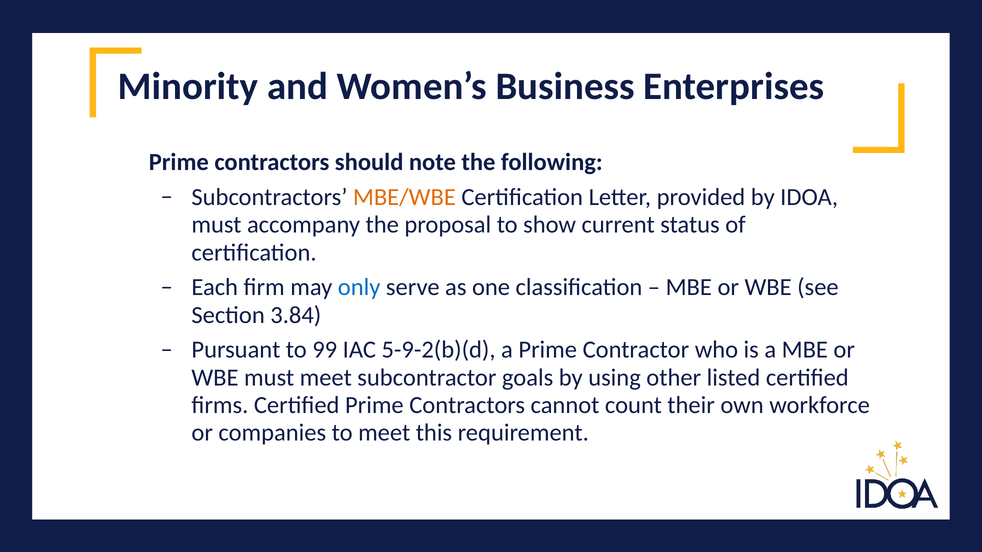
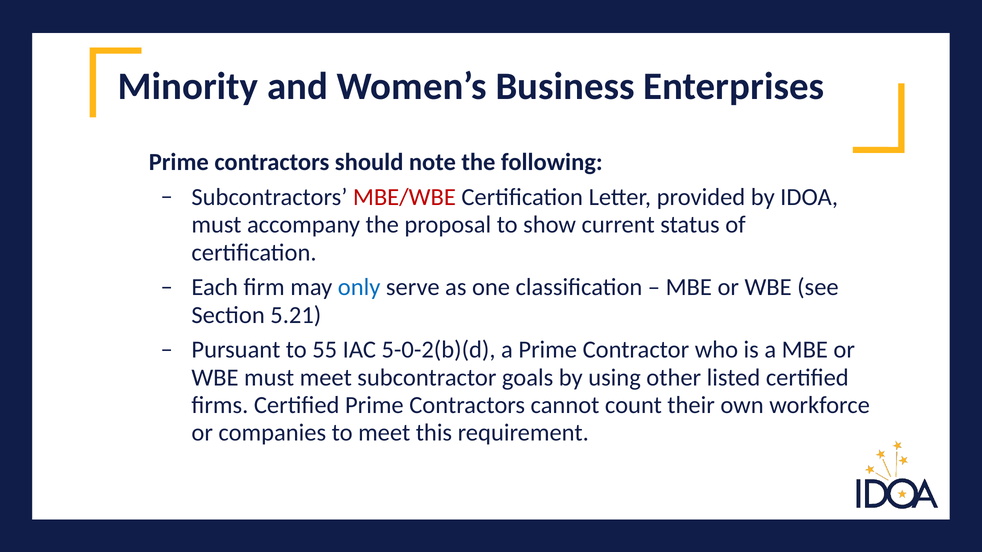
MBE/WBE colour: orange -> red (404, 197)
3.84: 3.84 -> 5.21 (296, 315)
99: 99 -> 55 (325, 350)
5-9-2(b)(d: 5-9-2(b)(d -> 5-0-2(b)(d (439, 350)
